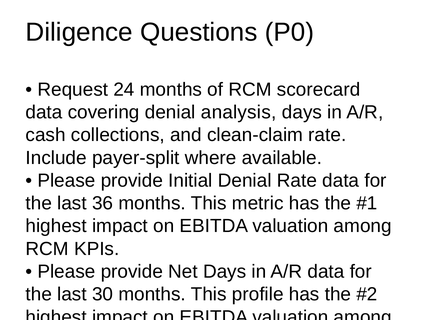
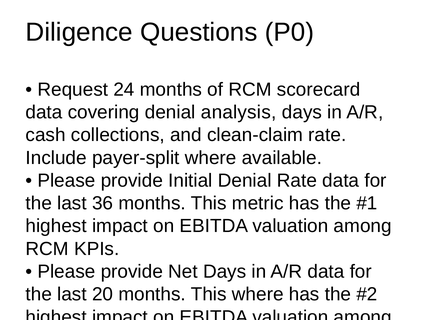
30: 30 -> 20 (103, 295)
This profile: profile -> where (258, 295)
